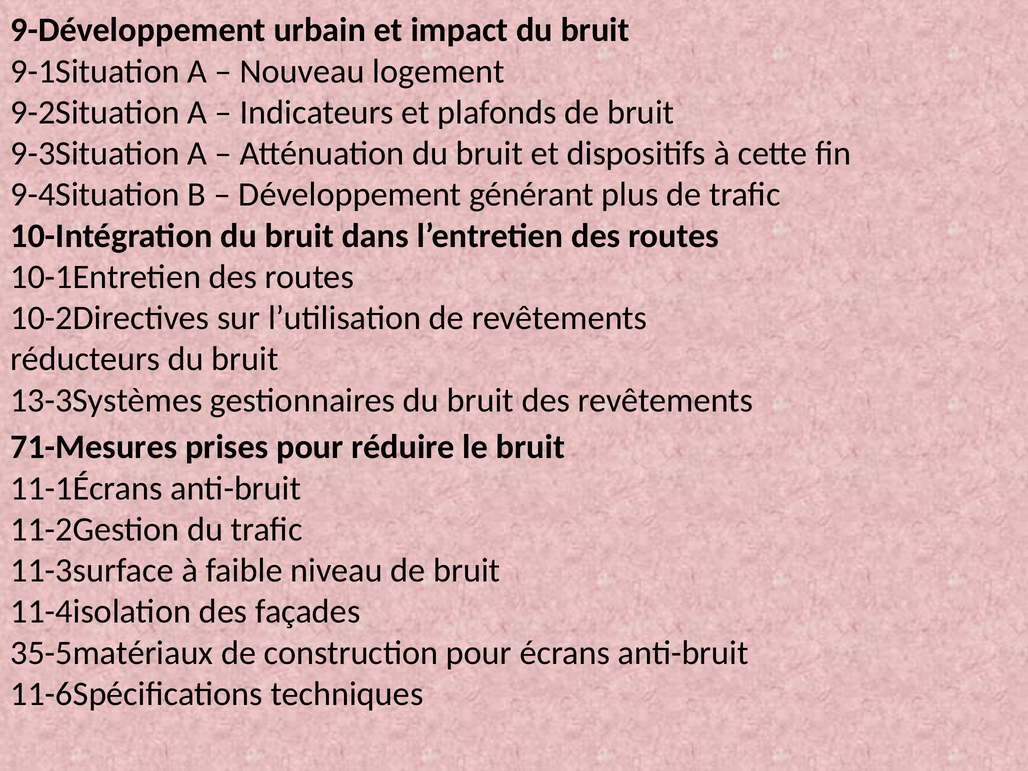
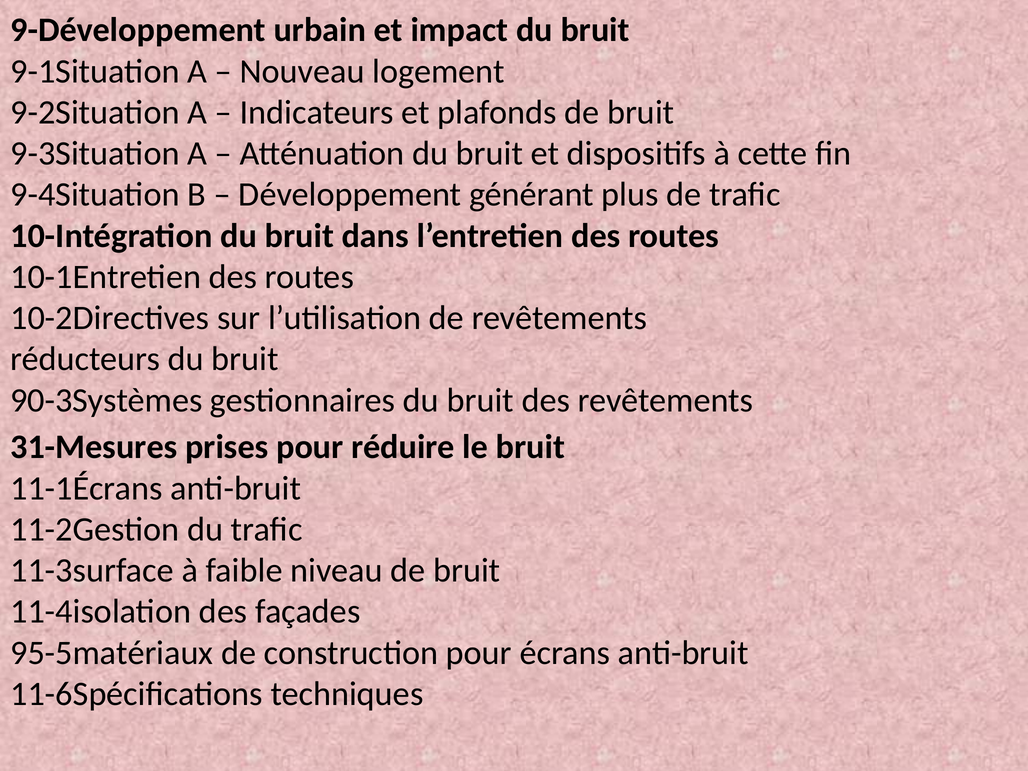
13-3Systèmes: 13-3Systèmes -> 90-3Systèmes (106, 400)
71-Mesures: 71-Mesures -> 31-Mesures (94, 447)
35-5matériaux: 35-5matériaux -> 95-5matériaux (112, 653)
